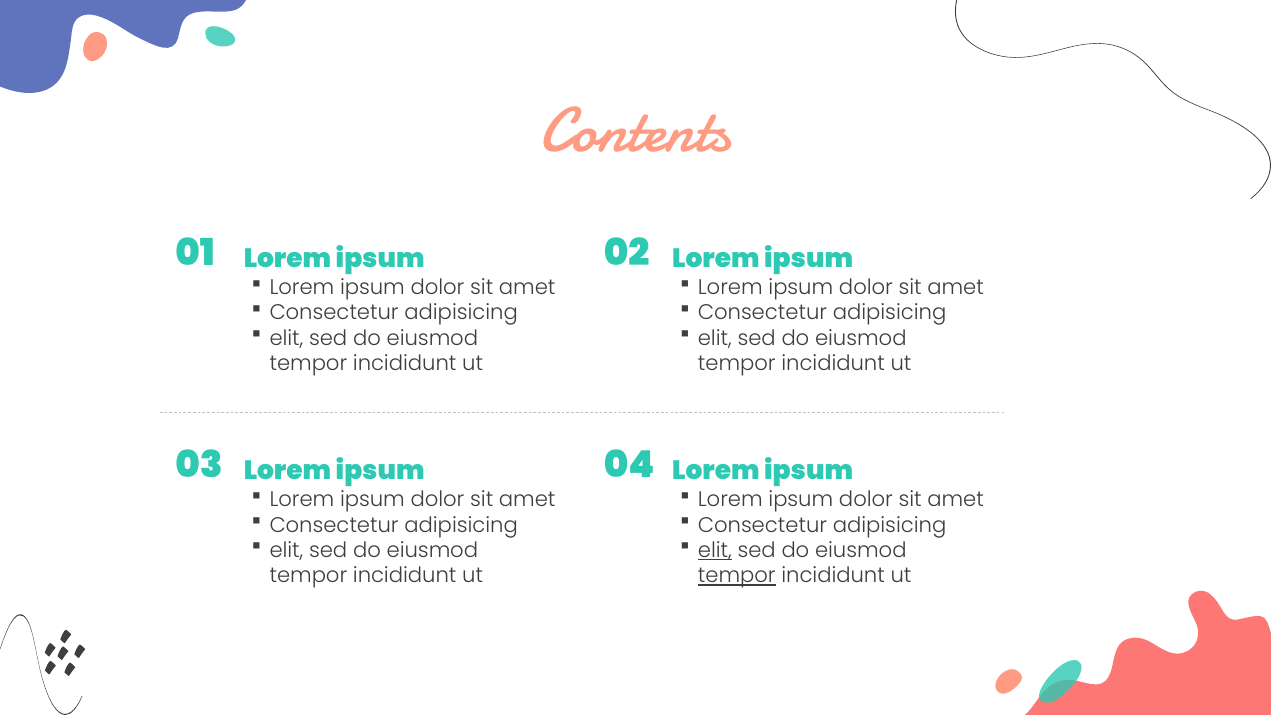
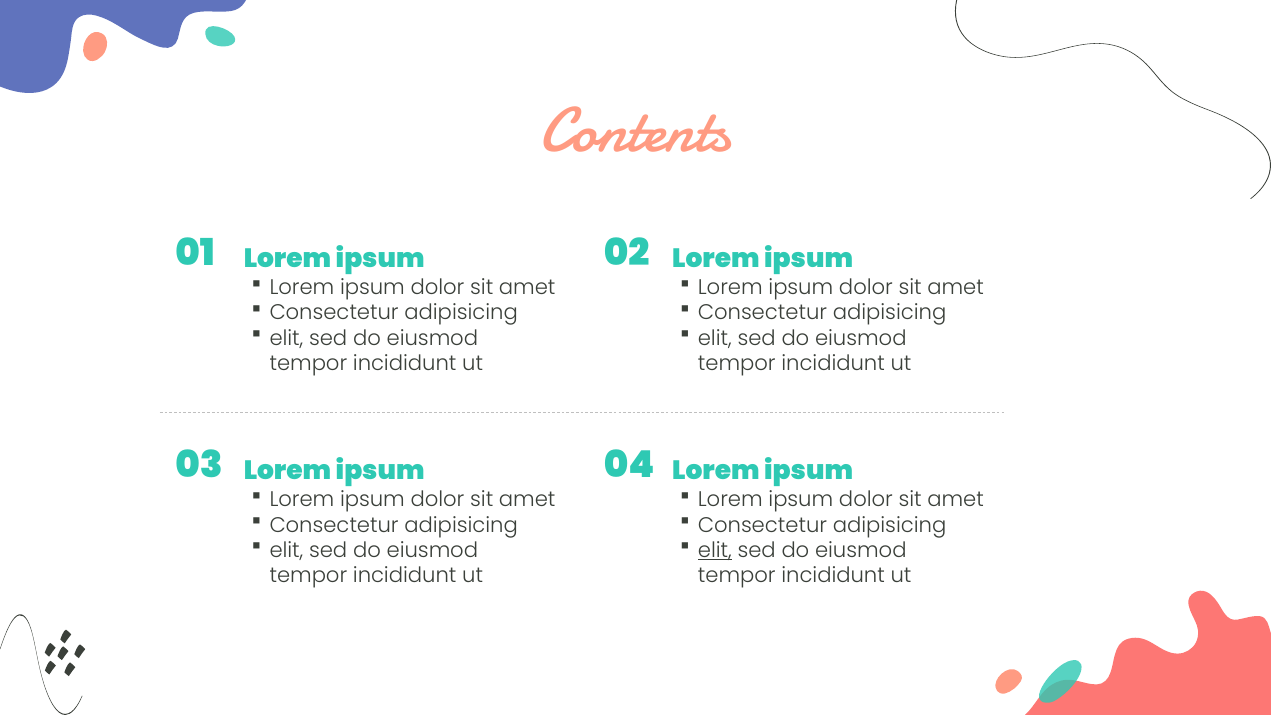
tempor underline: present -> none (737, 576)
